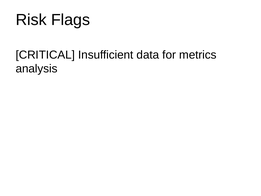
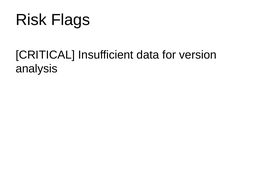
metrics: metrics -> version (198, 55)
